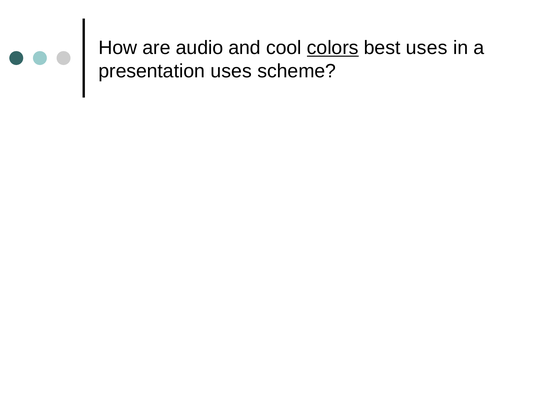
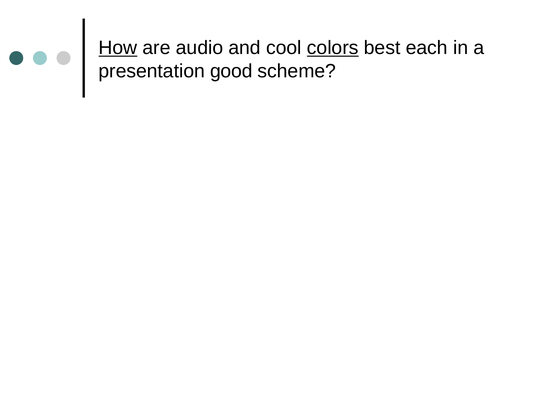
How underline: none -> present (118, 48)
best uses: uses -> each (427, 48)
presentation uses: uses -> good (231, 71)
